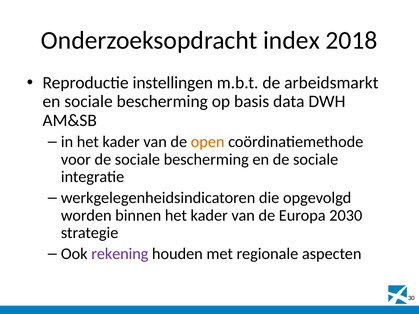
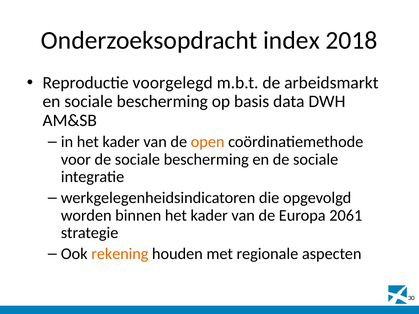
instellingen: instellingen -> voorgelegd (173, 83)
2030: 2030 -> 2061 (346, 215)
rekening colour: purple -> orange (120, 254)
